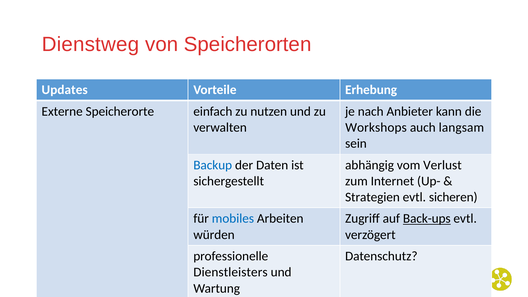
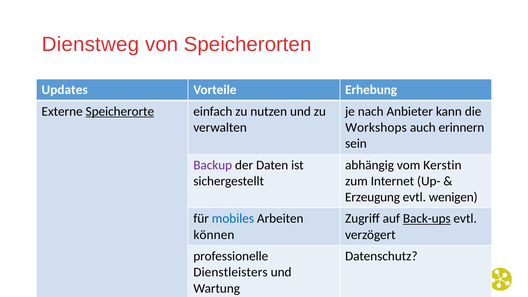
Speicherorte underline: none -> present (120, 111)
langsam: langsam -> erinnern (461, 127)
Backup colour: blue -> purple (213, 165)
vom Verlust: Verlust -> Kerstin (442, 165)
Strategien: Strategien -> Erzeugung (373, 197)
sicheren: sicheren -> wenigen (453, 197)
würden: würden -> können (214, 235)
